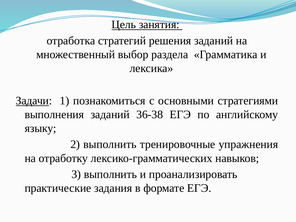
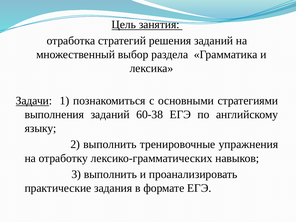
36-38: 36-38 -> 60-38 (150, 114)
